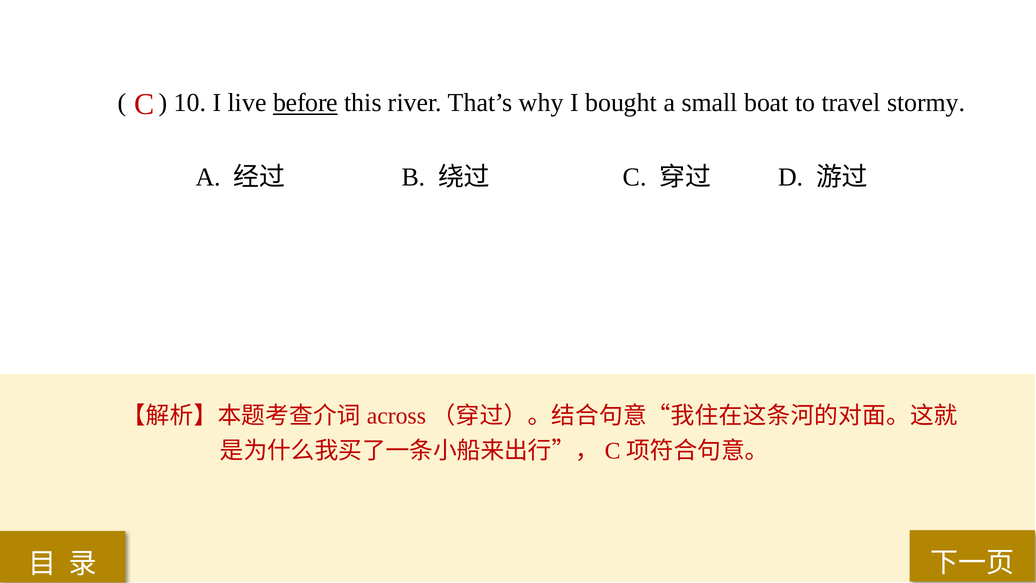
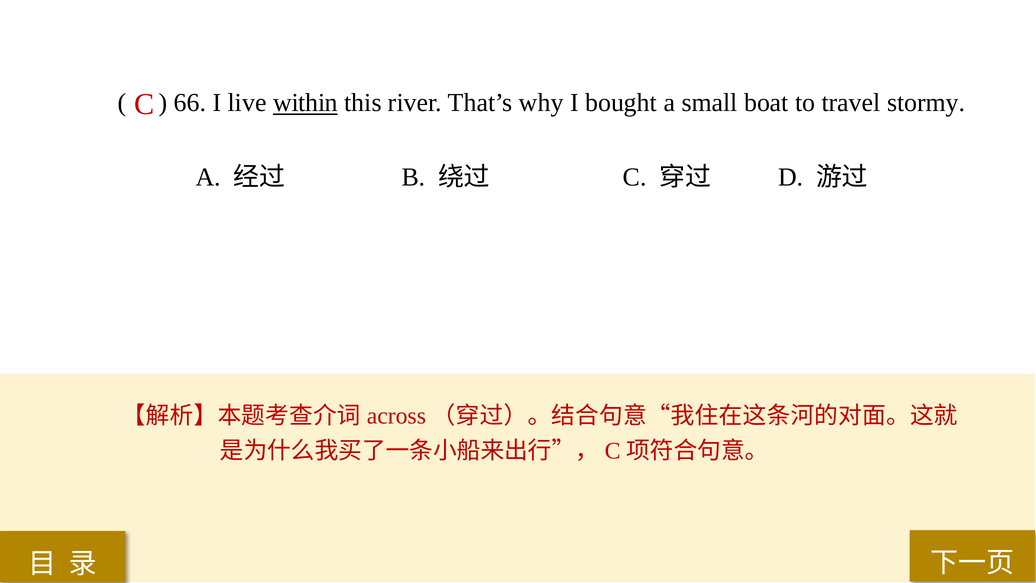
10: 10 -> 66 (190, 103)
before: before -> within (306, 103)
